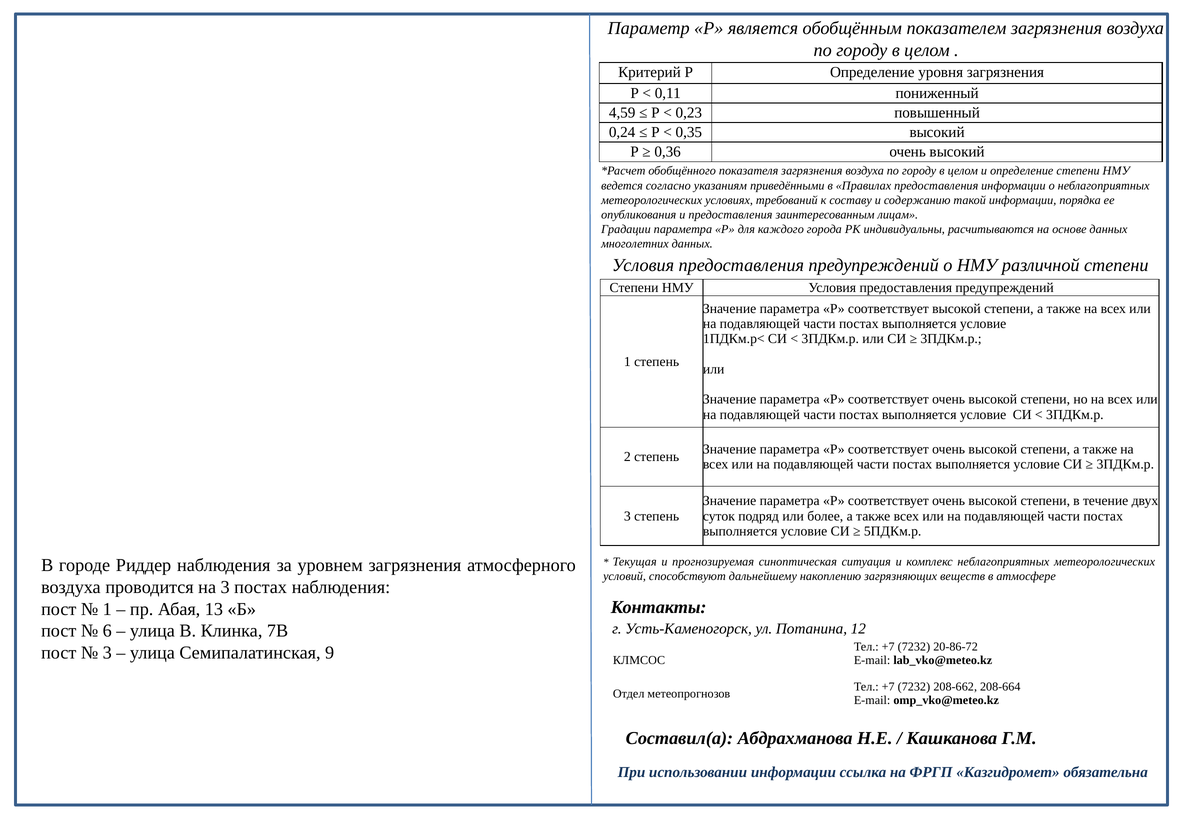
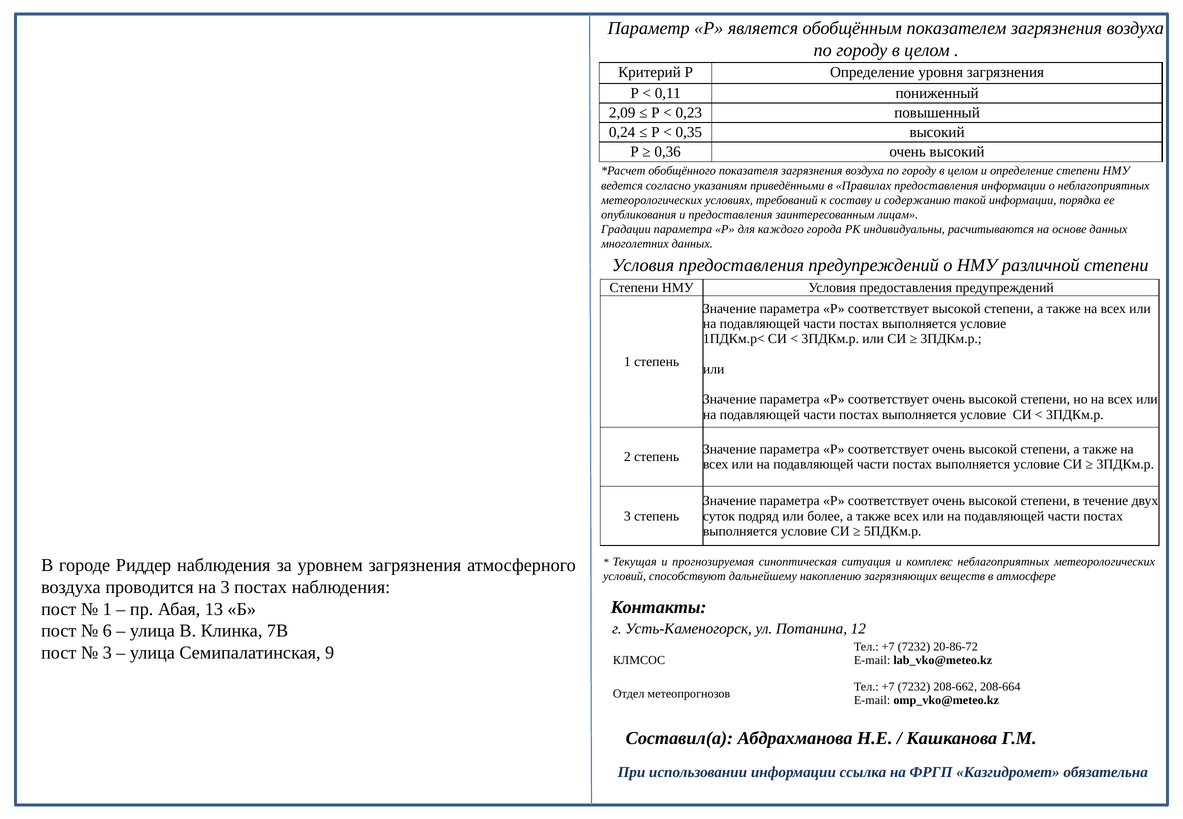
4,59: 4,59 -> 2,09 (622, 113)
